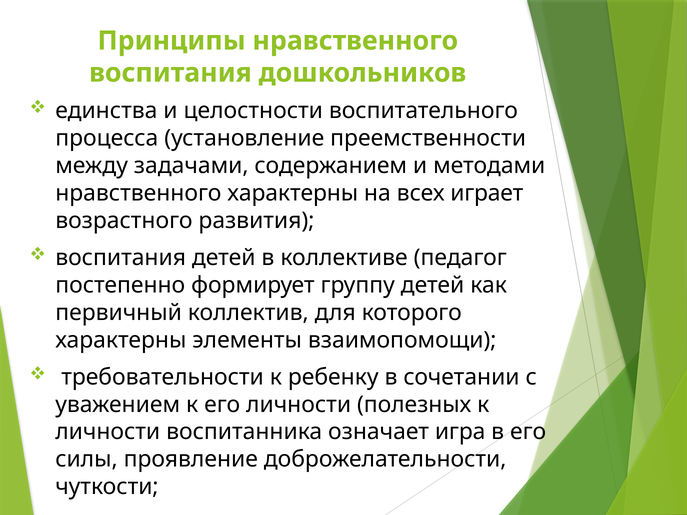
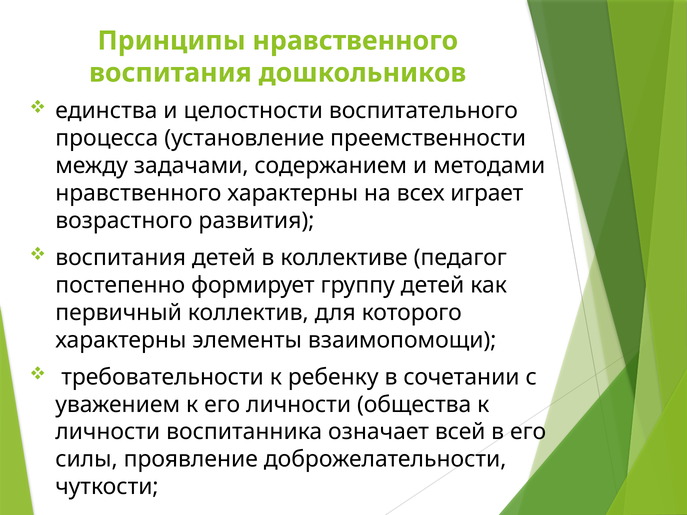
полезных: полезных -> общества (414, 405)
игра: игра -> всей (460, 432)
